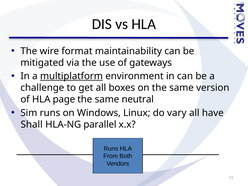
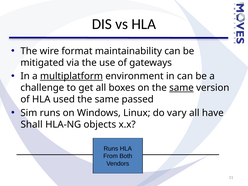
same underline: none -> present (181, 88)
page: page -> used (64, 99)
neutral: neutral -> passed (138, 99)
parallel: parallel -> objects (100, 124)
